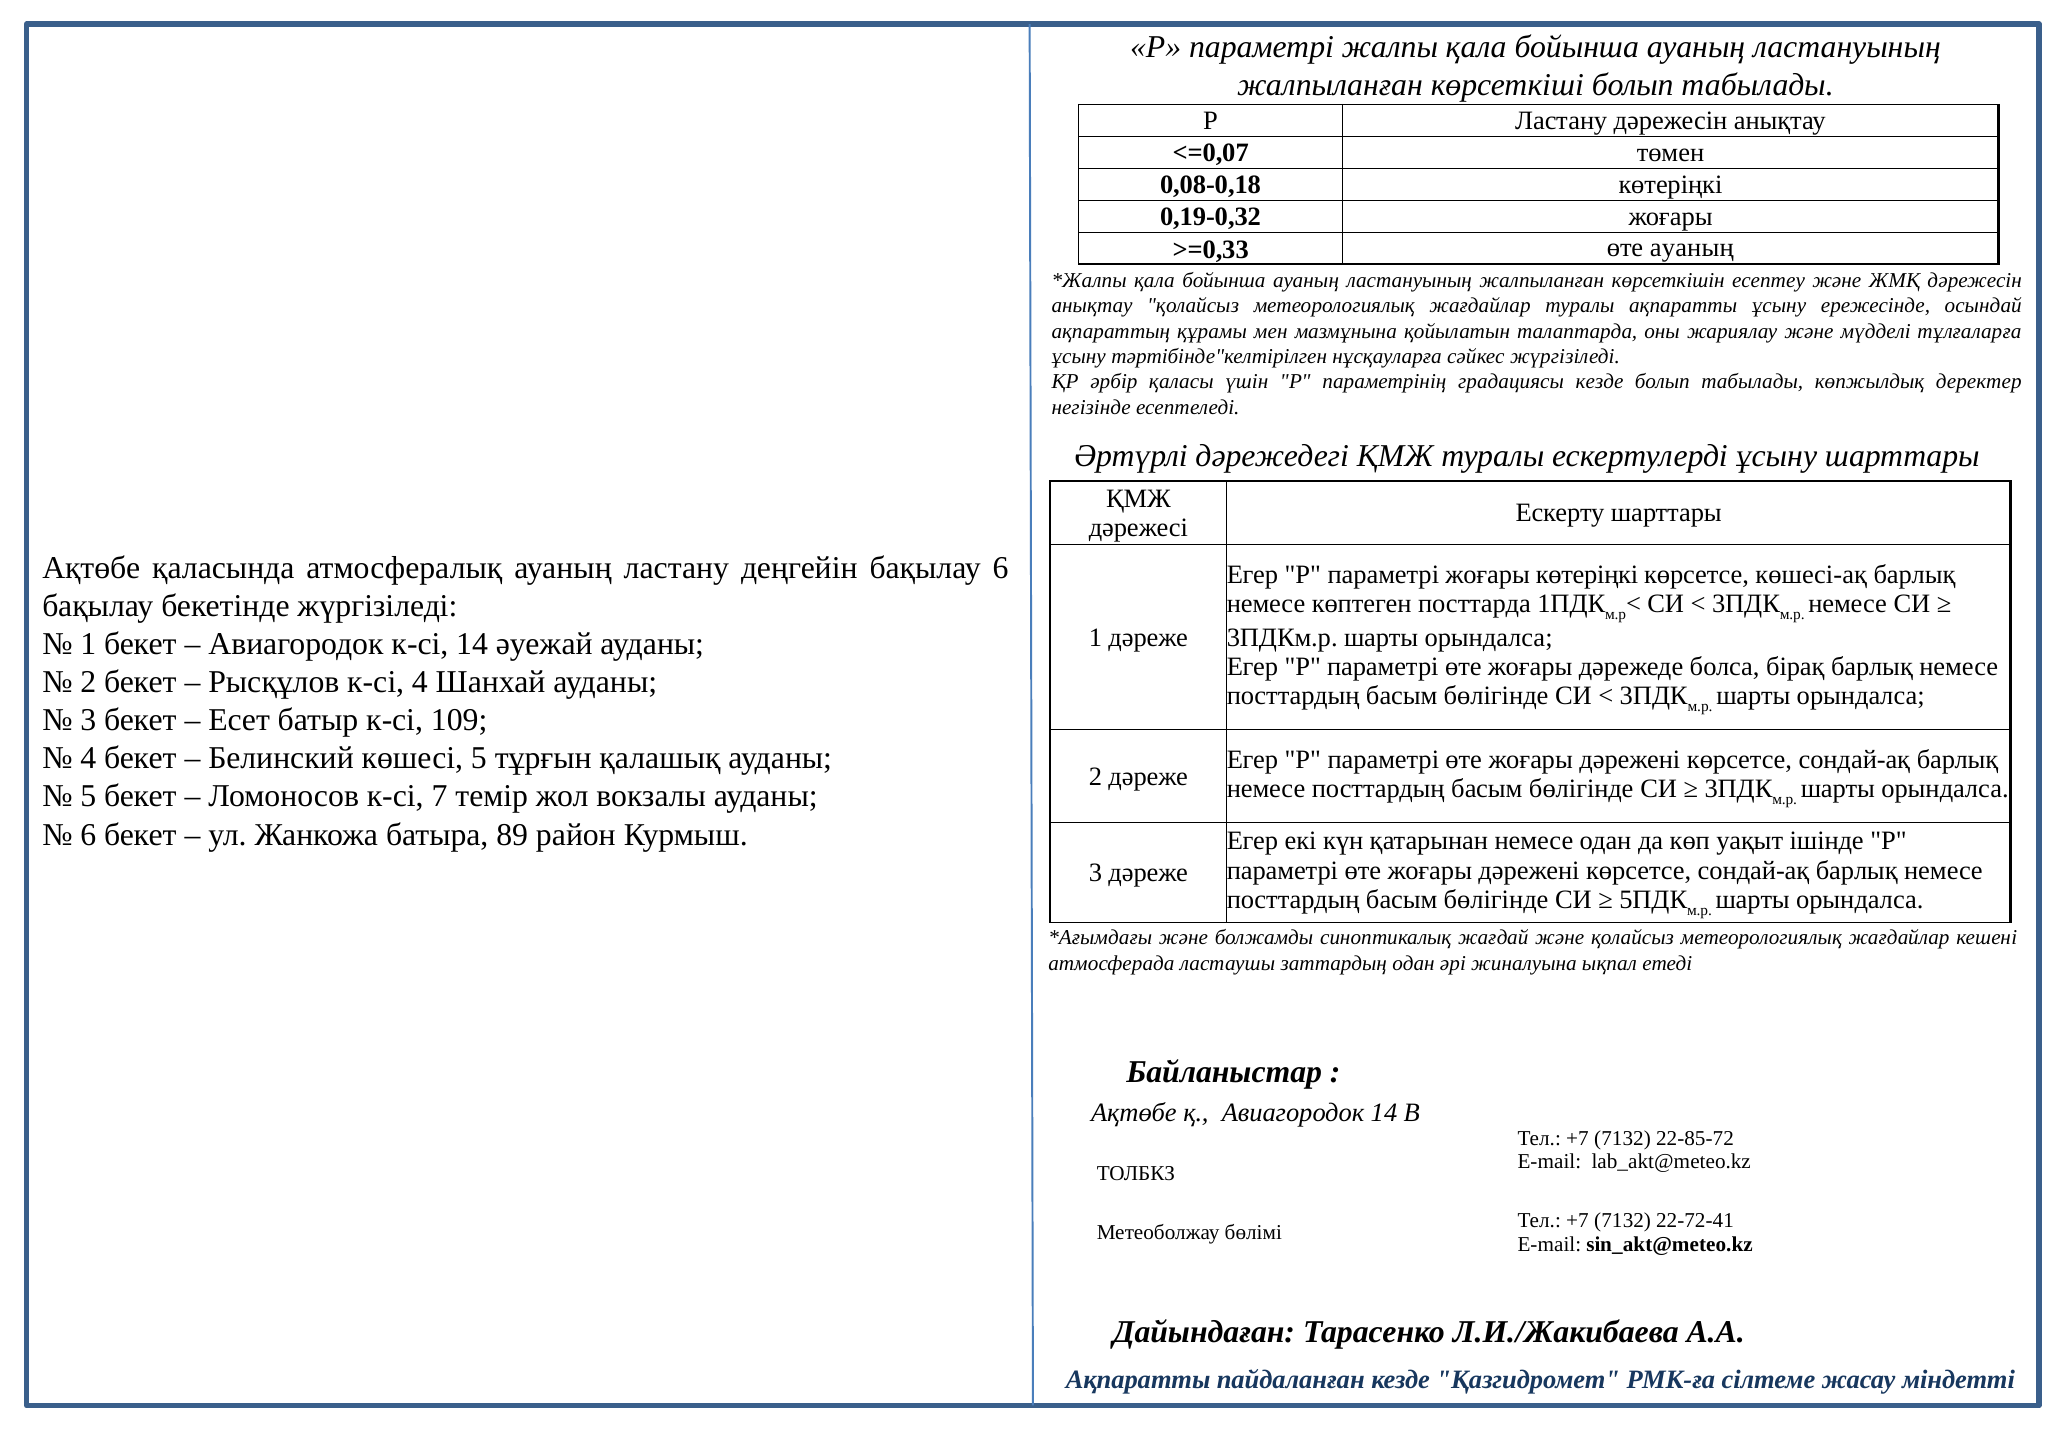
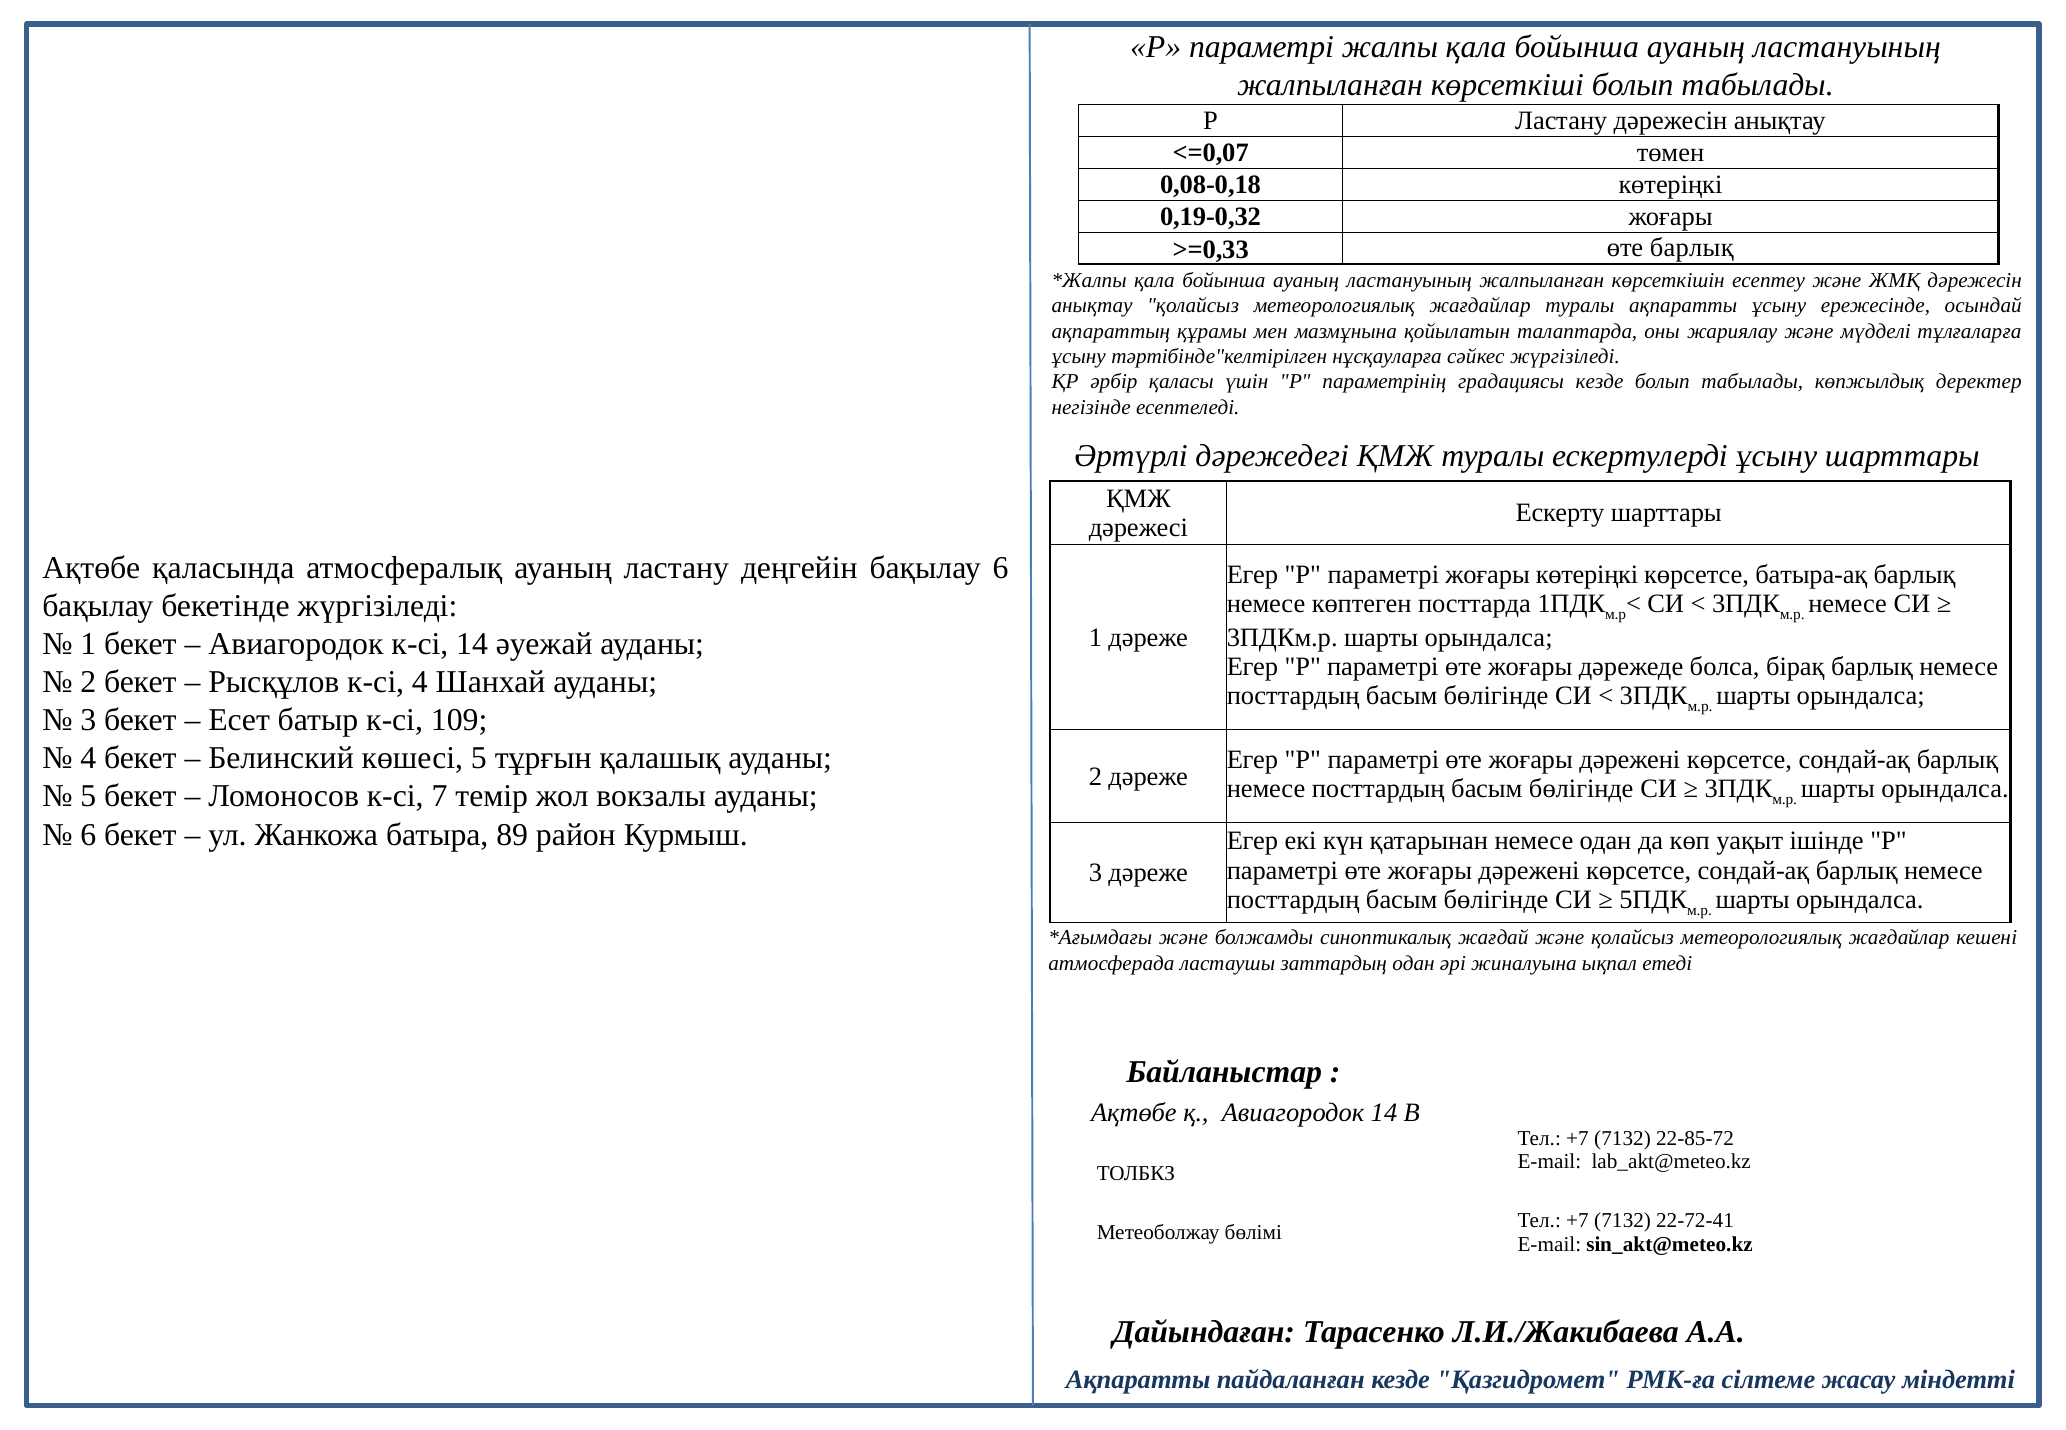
өте ауаның: ауаның -> барлық (1692, 248)
көшесі-ақ: көшесі-ақ -> батыра-ақ (1811, 575)
